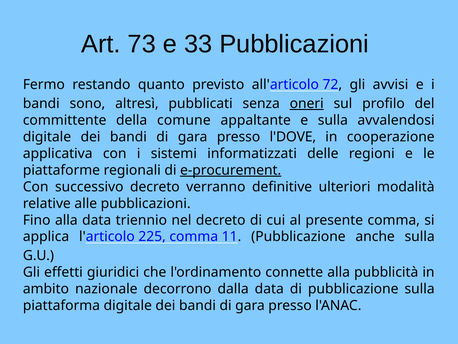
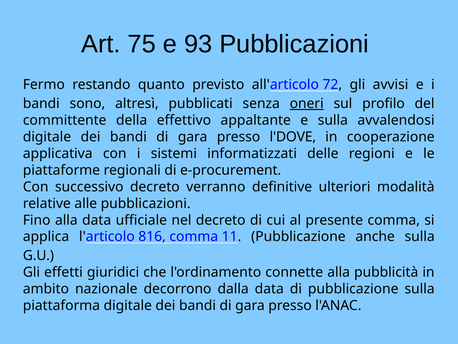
73: 73 -> 75 (142, 44)
33: 33 -> 93 (198, 44)
comune: comune -> effettivo (184, 120)
e-procurement underline: present -> none (231, 170)
triennio: triennio -> ufficiale (141, 220)
225: 225 -> 816 (152, 236)
